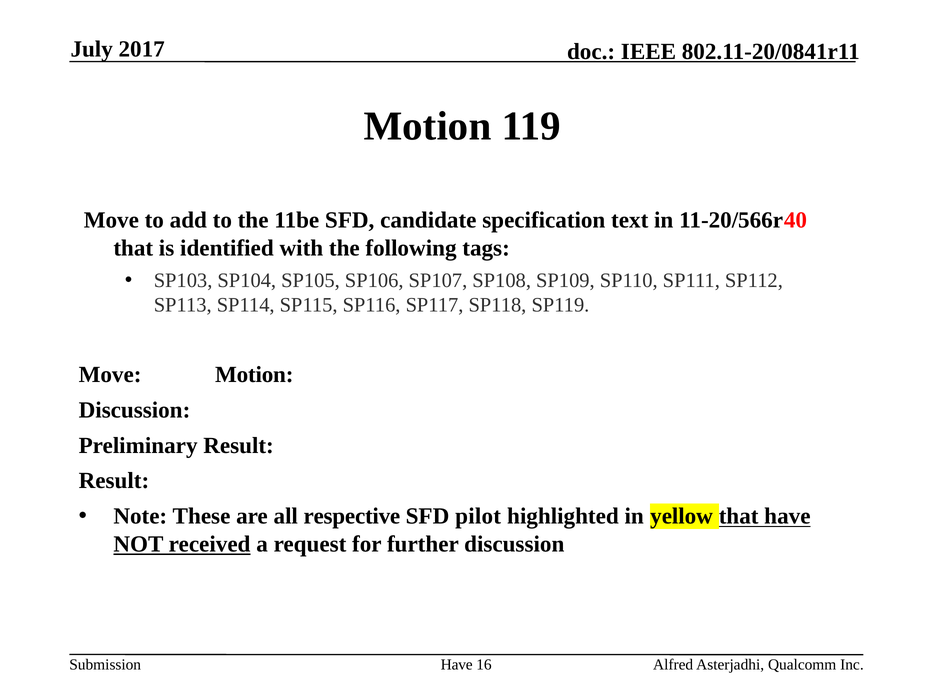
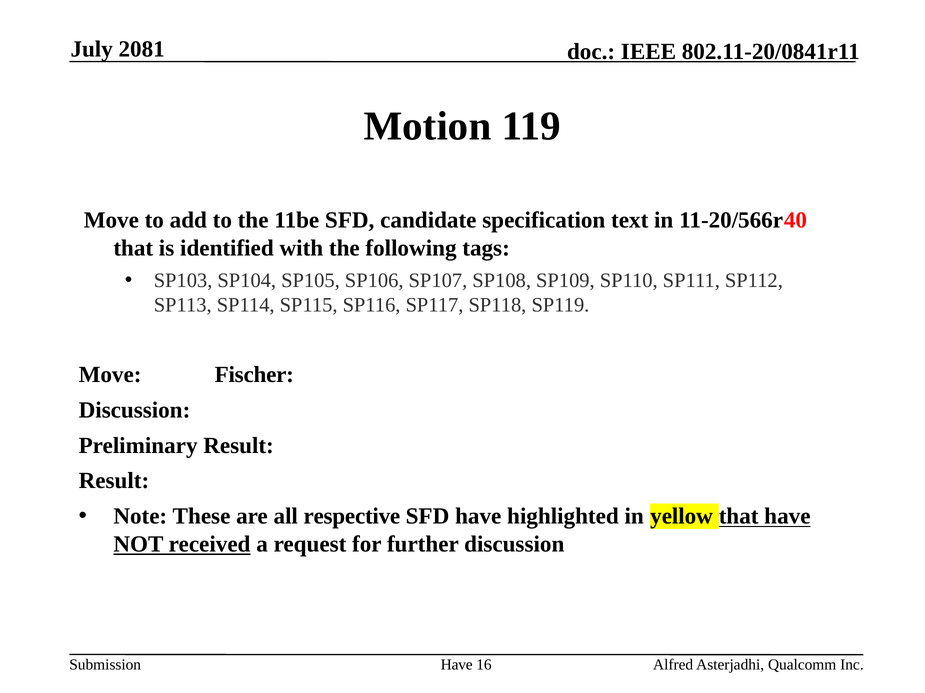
2017: 2017 -> 2081 (142, 49)
Move Motion: Motion -> Fischer (254, 375)
SFD pilot: pilot -> have (478, 517)
